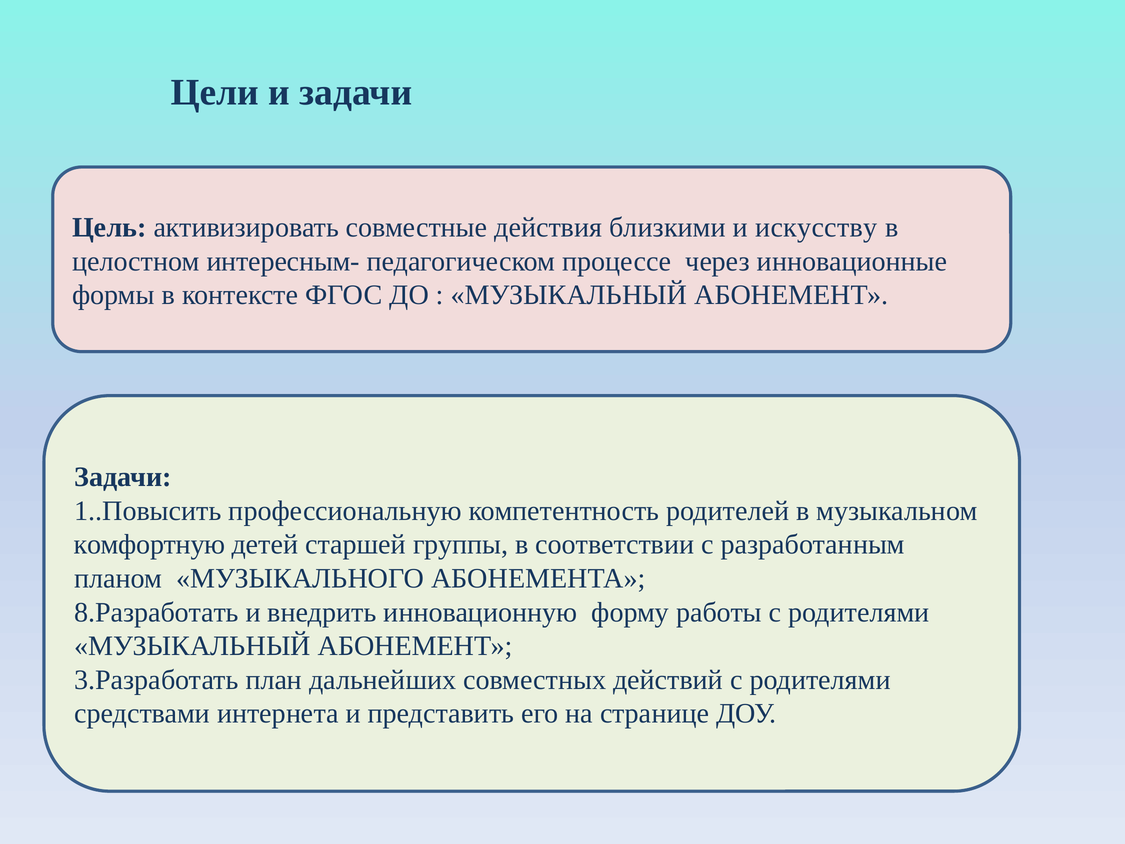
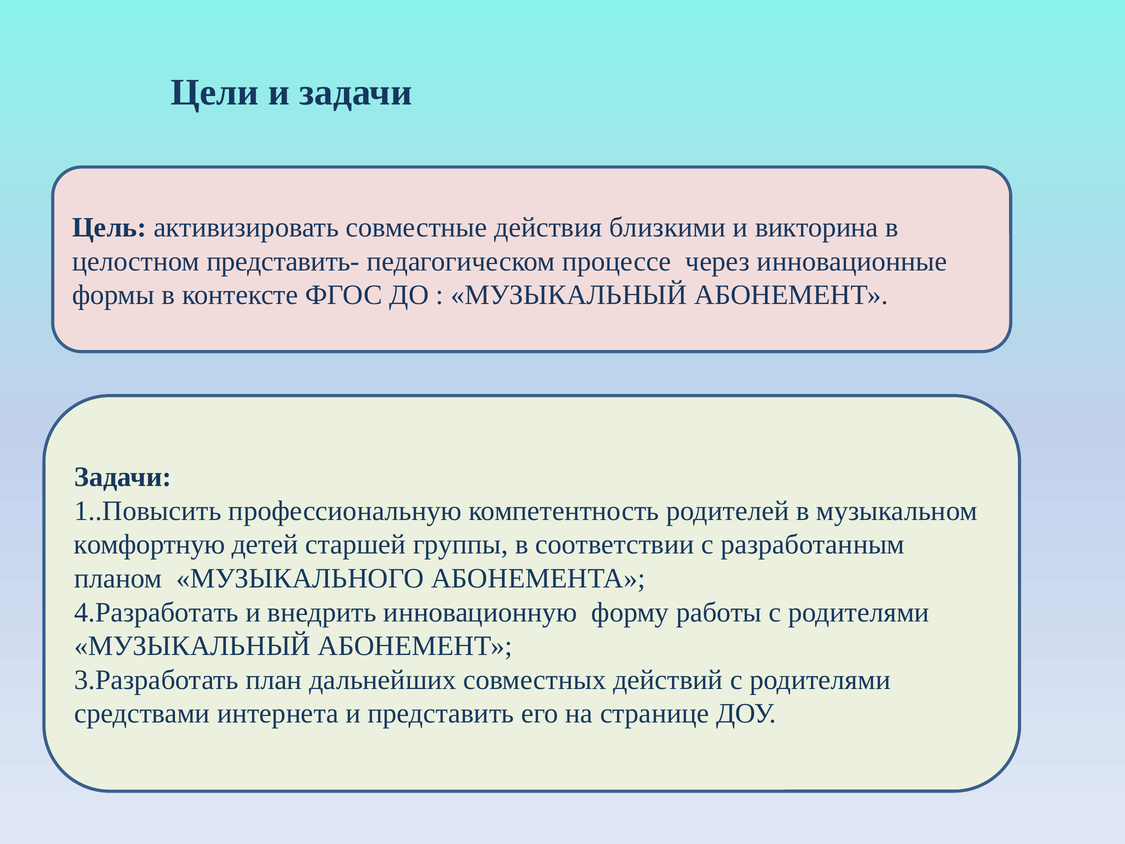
искусству: искусству -> викторина (817, 227)
интересным-: интересным- -> представить- (283, 261)
8.Разработать: 8.Разработать -> 4.Разработать (156, 612)
